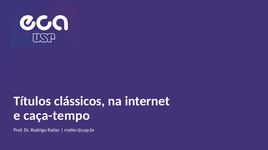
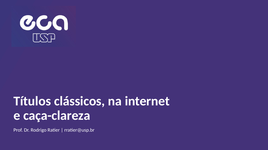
caça-tempo: caça-tempo -> caça-clareza (57, 116)
